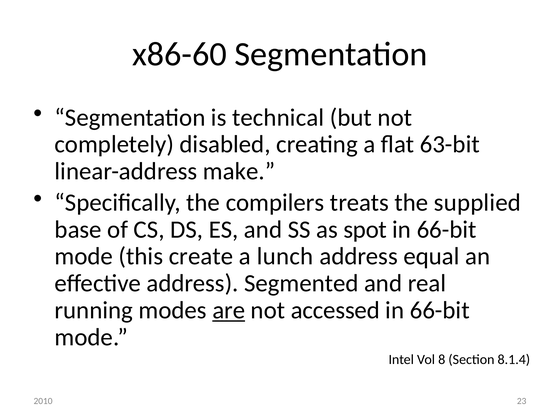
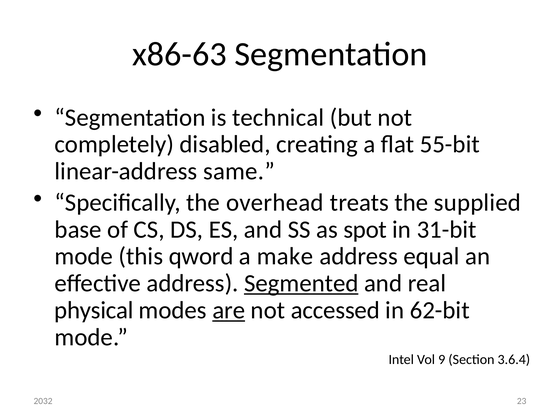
x86-60: x86-60 -> x86-63 (179, 54)
63-bit: 63-bit -> 55-bit (450, 144)
make: make -> same (239, 171)
compilers: compilers -> overhead (275, 203)
66-bit: 66-bit -> 31-bit (447, 230)
create: create -> qword (201, 256)
lunch: lunch -> make (285, 256)
Segmented underline: none -> present (301, 283)
running: running -> physical (94, 310)
66-bit: 66-bit -> 62-bit (440, 310)
8: 8 -> 9 (442, 360)
8.1.4: 8.1.4 -> 3.6.4 (514, 360)
2010: 2010 -> 2032 (43, 401)
